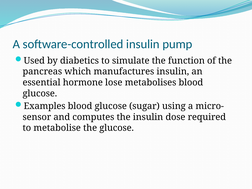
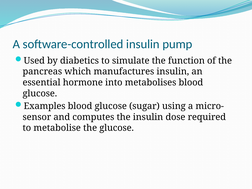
lose: lose -> into (114, 82)
